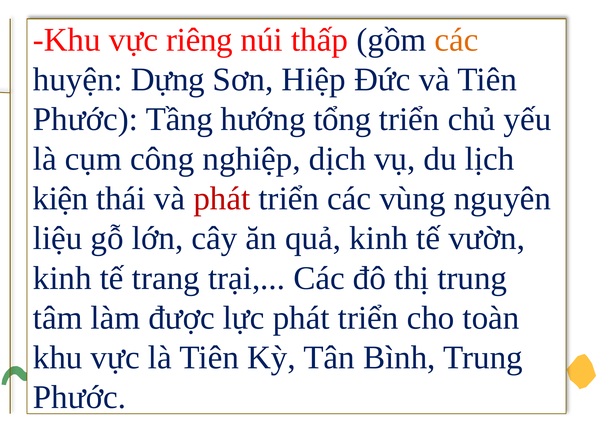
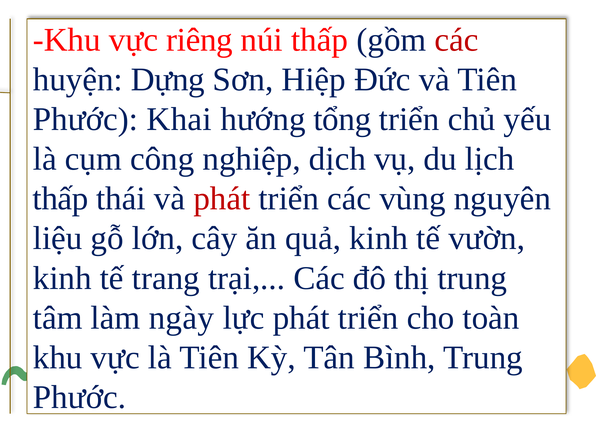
các colour: orange -> red (457, 40)
Tầng: Tầng -> Khai (179, 119)
kiện: kiện -> thấp (61, 199)
được: được -> ngày (181, 318)
